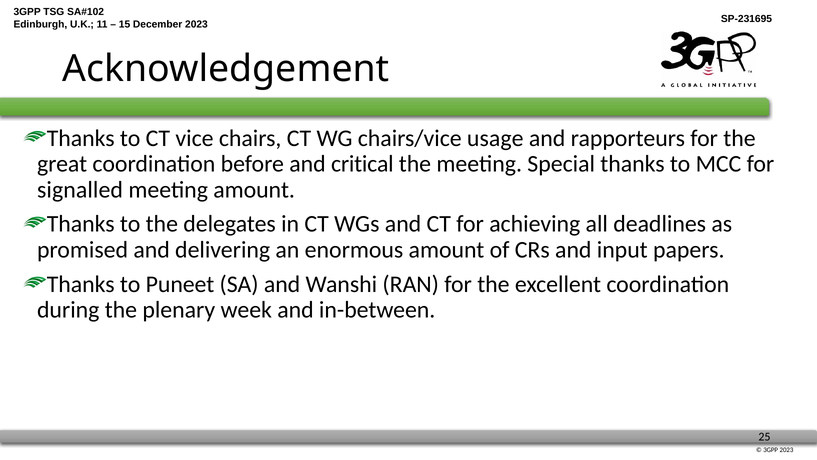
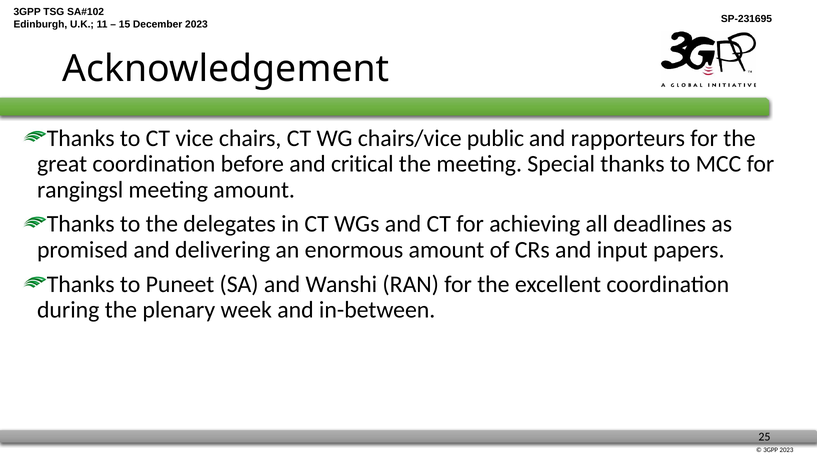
usage: usage -> public (495, 138)
signalled: signalled -> rangingsl (80, 190)
